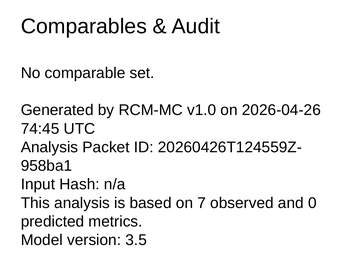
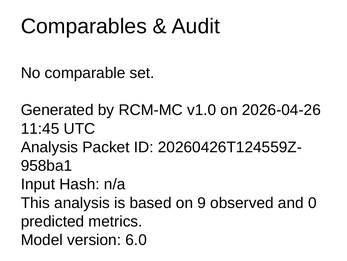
74:45: 74:45 -> 11:45 (40, 128)
7: 7 -> 9 (202, 202)
3.5: 3.5 -> 6.0 (136, 239)
